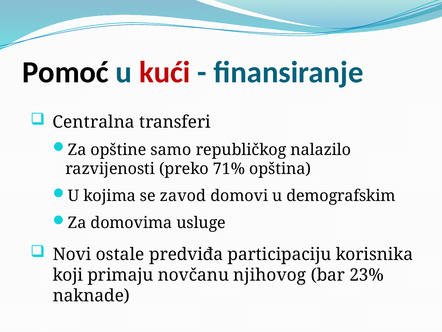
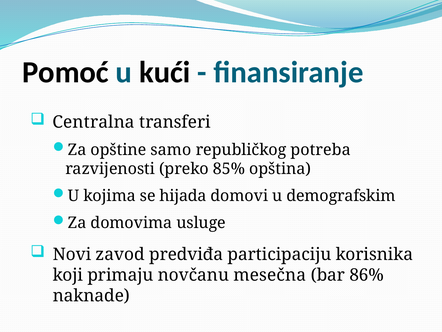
kući colour: red -> black (165, 72)
nalazilo: nalazilo -> potreba (321, 150)
71%: 71% -> 85% (229, 169)
zavod: zavod -> hijada (183, 196)
ostale: ostale -> zavod (120, 254)
njihovog: njihovog -> mesečna (270, 275)
23%: 23% -> 86% (367, 275)
